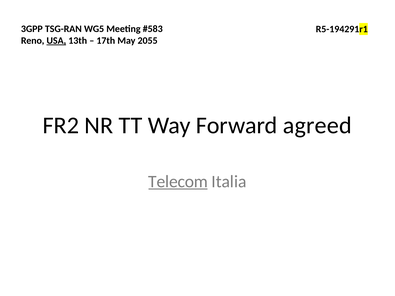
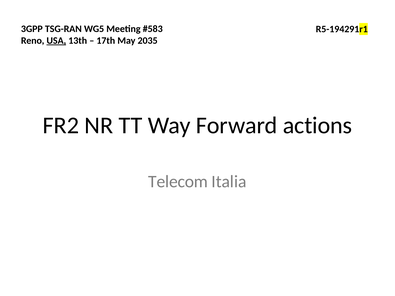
2055: 2055 -> 2035 (148, 41)
agreed: agreed -> actions (317, 125)
Telecom underline: present -> none (178, 182)
